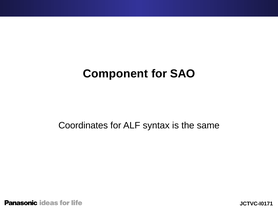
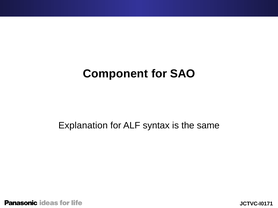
Coordinates: Coordinates -> Explanation (83, 126)
